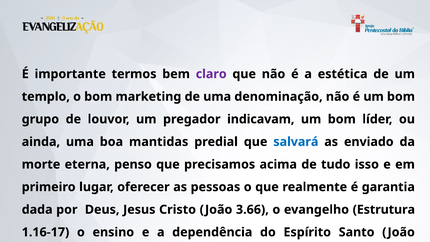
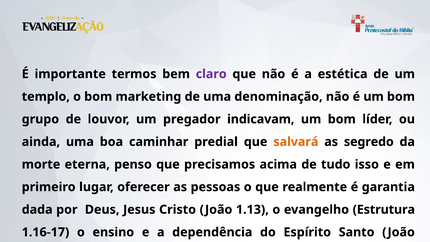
mantidas: mantidas -> caminhar (159, 142)
salvará colour: blue -> orange (296, 142)
enviado: enviado -> segredo (369, 142)
3.66: 3.66 -> 1.13 (252, 209)
